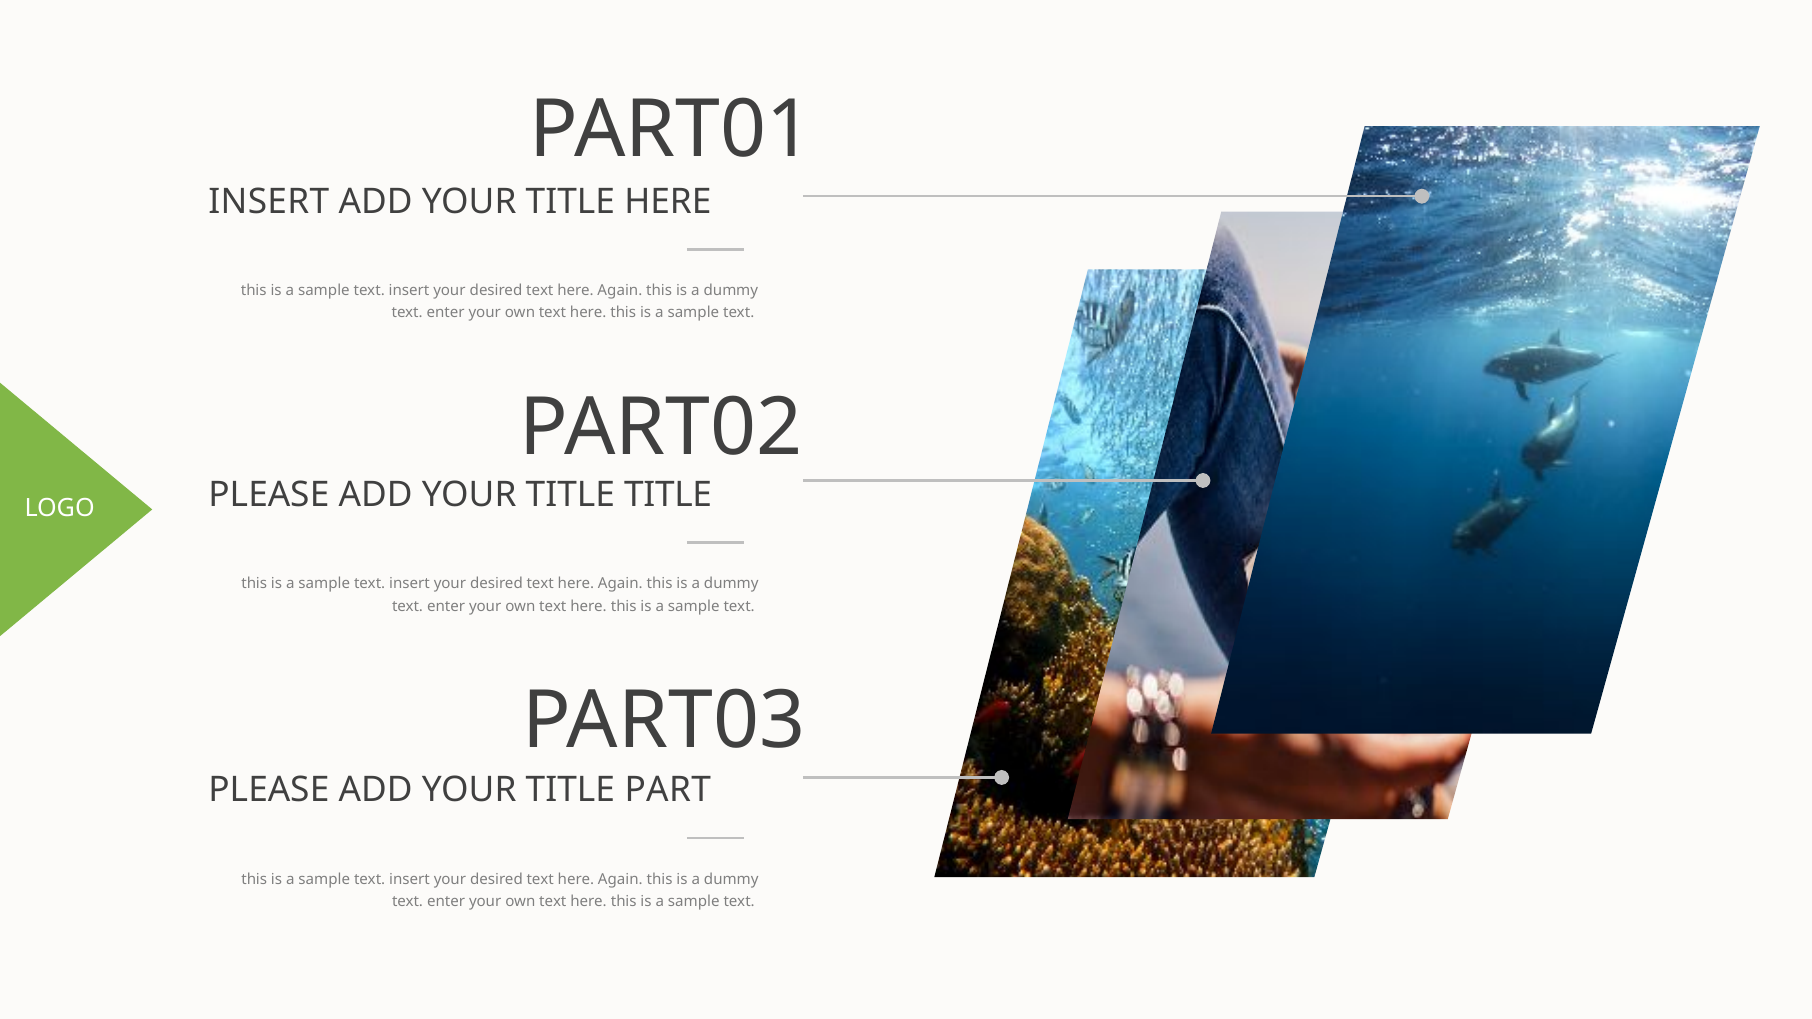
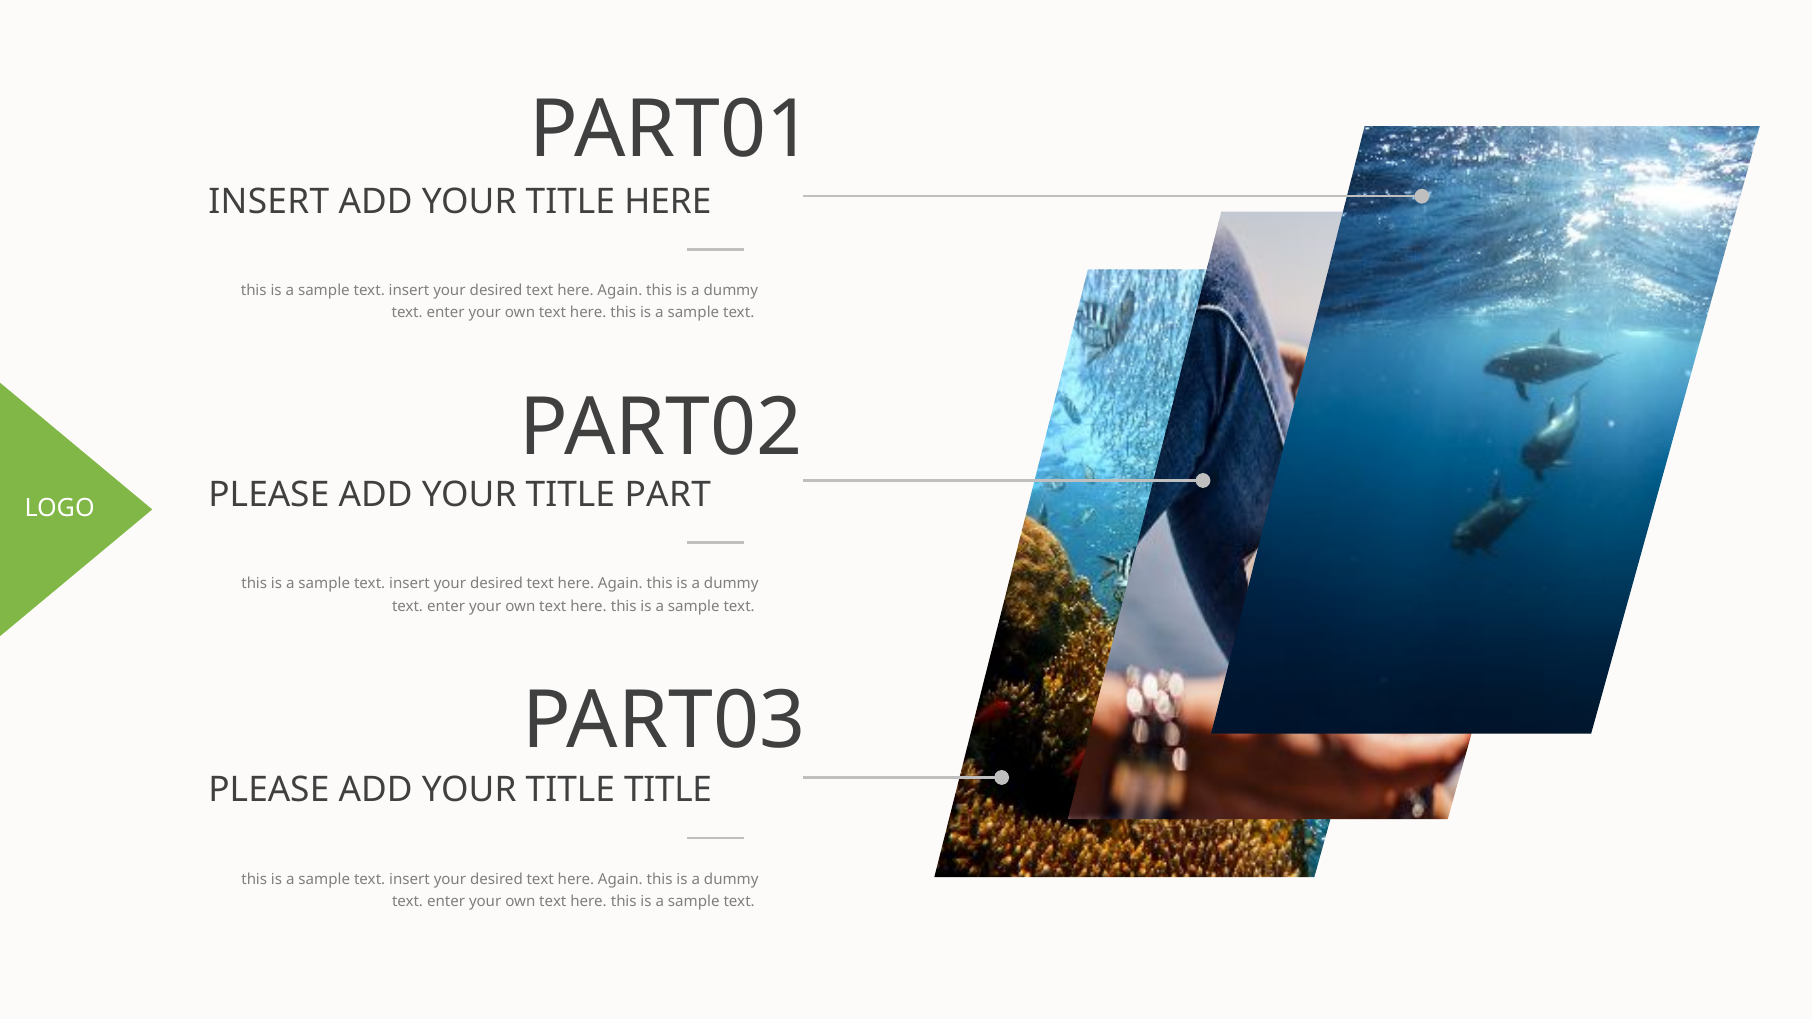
TITLE TITLE: TITLE -> PART (668, 495)
TITLE PART: PART -> TITLE (668, 790)
